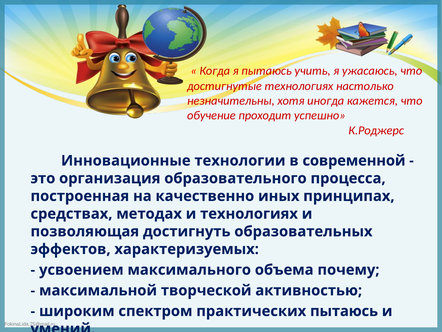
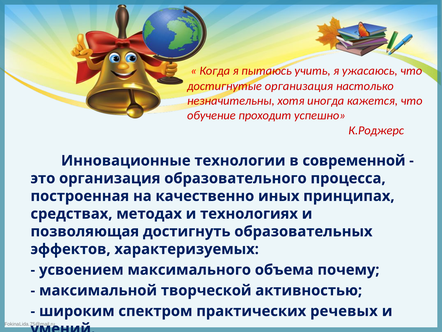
достигнутые технологиях: технологиях -> организация (299, 86)
практических пытаюсь: пытаюсь -> речевых (344, 311)
